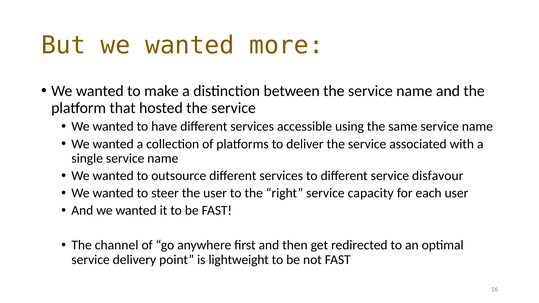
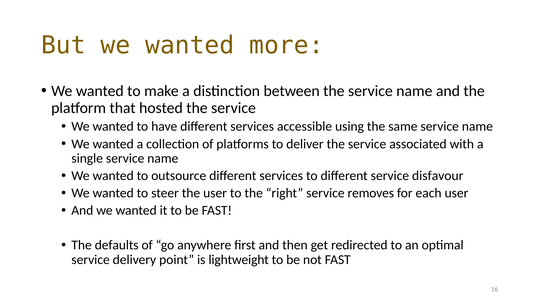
capacity: capacity -> removes (371, 193)
channel: channel -> defaults (117, 245)
